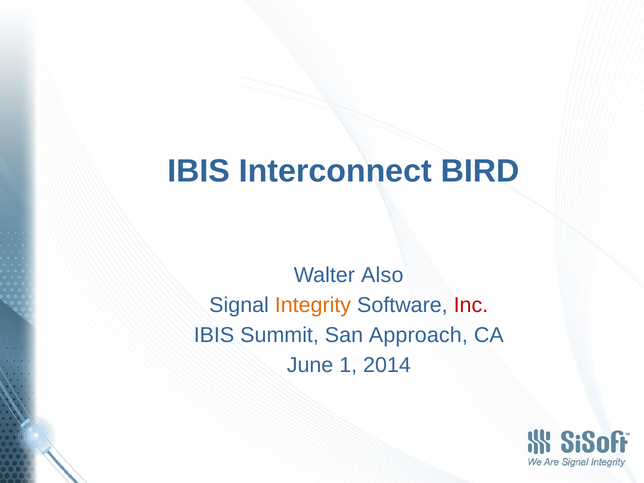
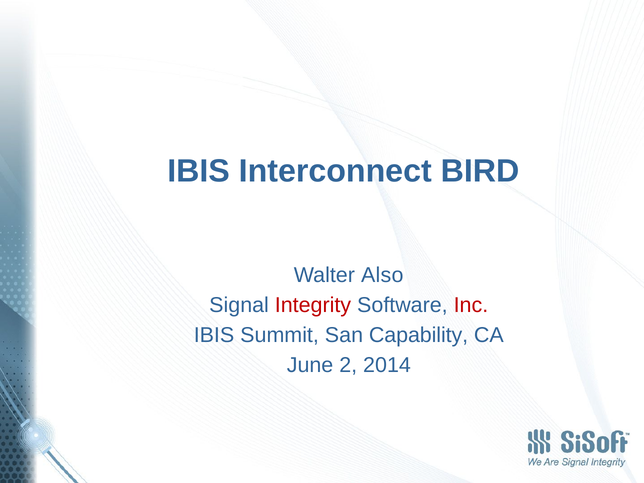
Integrity colour: orange -> red (313, 305)
Approach: Approach -> Capability (419, 335)
1: 1 -> 2 (348, 365)
